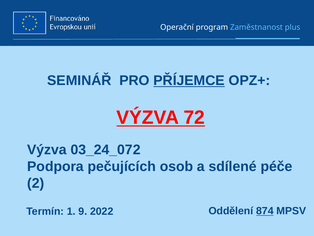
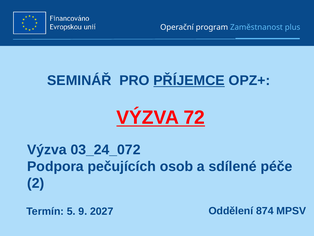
1: 1 -> 5 (71, 211)
2022: 2022 -> 2027 (102, 211)
874 underline: present -> none (265, 211)
